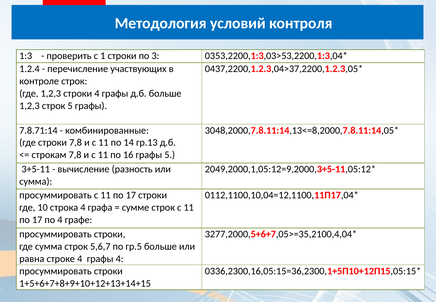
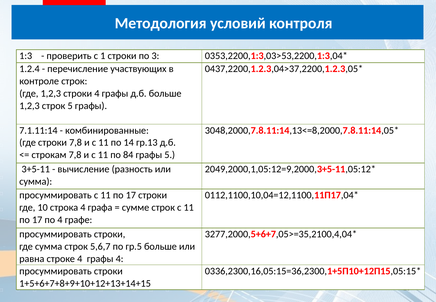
7.8.71:14: 7.8.71:14 -> 7.1.11:14 (38, 130)
16: 16 -> 84 (128, 155)
